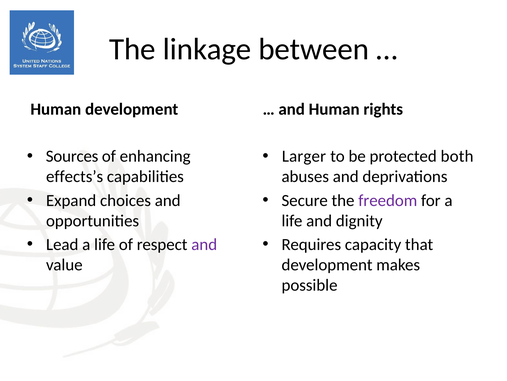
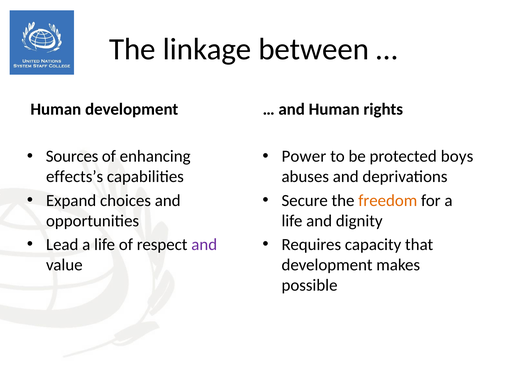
Larger: Larger -> Power (304, 156)
both: both -> boys (457, 156)
freedom colour: purple -> orange (388, 200)
